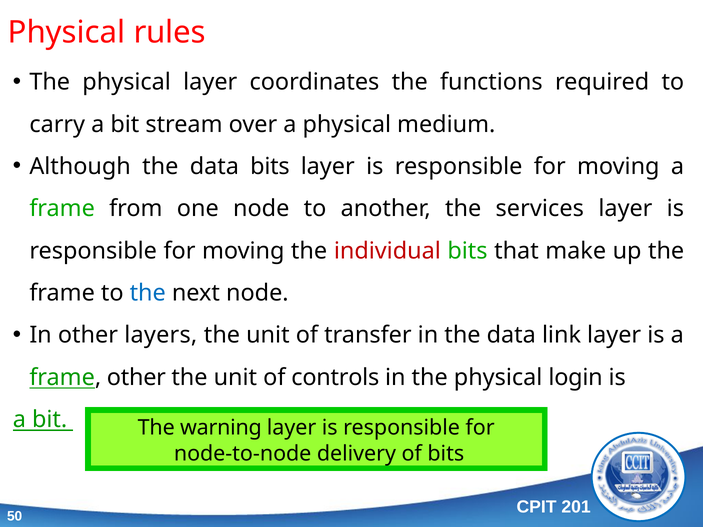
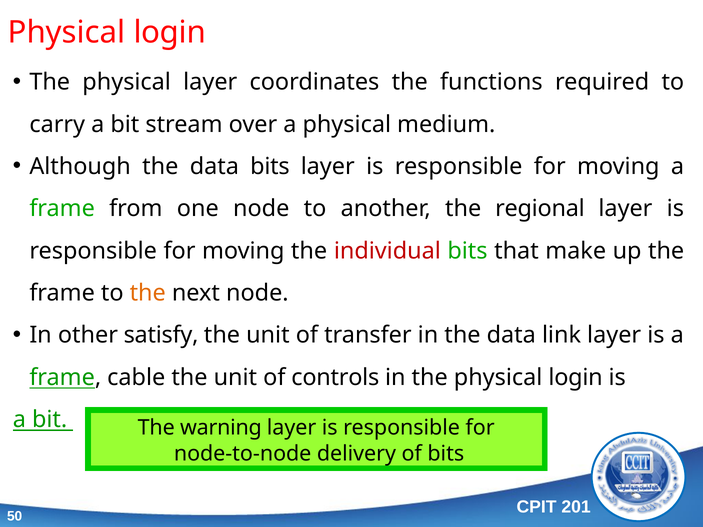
rules: rules -> login (170, 32)
services: services -> regional (540, 209)
the colour: blue -> orange (148, 293)
layers: layers -> satisfy (161, 335)
frame other: other -> cable (136, 378)
